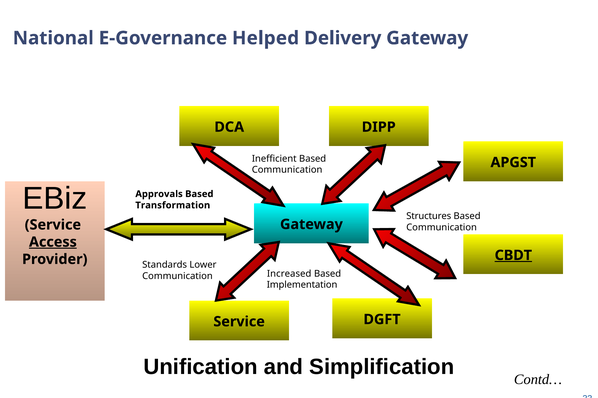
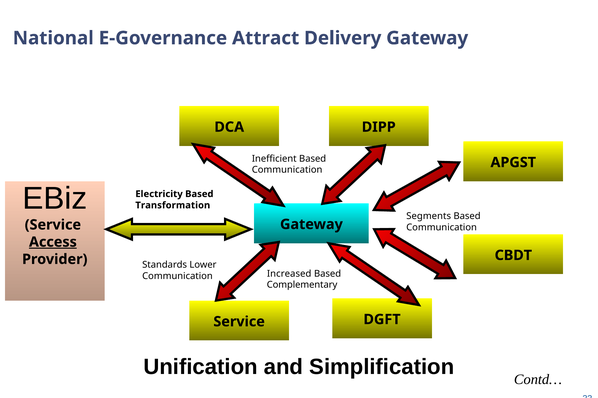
Helped: Helped -> Attract (266, 38)
Approvals: Approvals -> Electricity (159, 194)
Structures: Structures -> Segments (429, 216)
CBDT underline: present -> none (513, 256)
Implementation: Implementation -> Complementary (302, 285)
